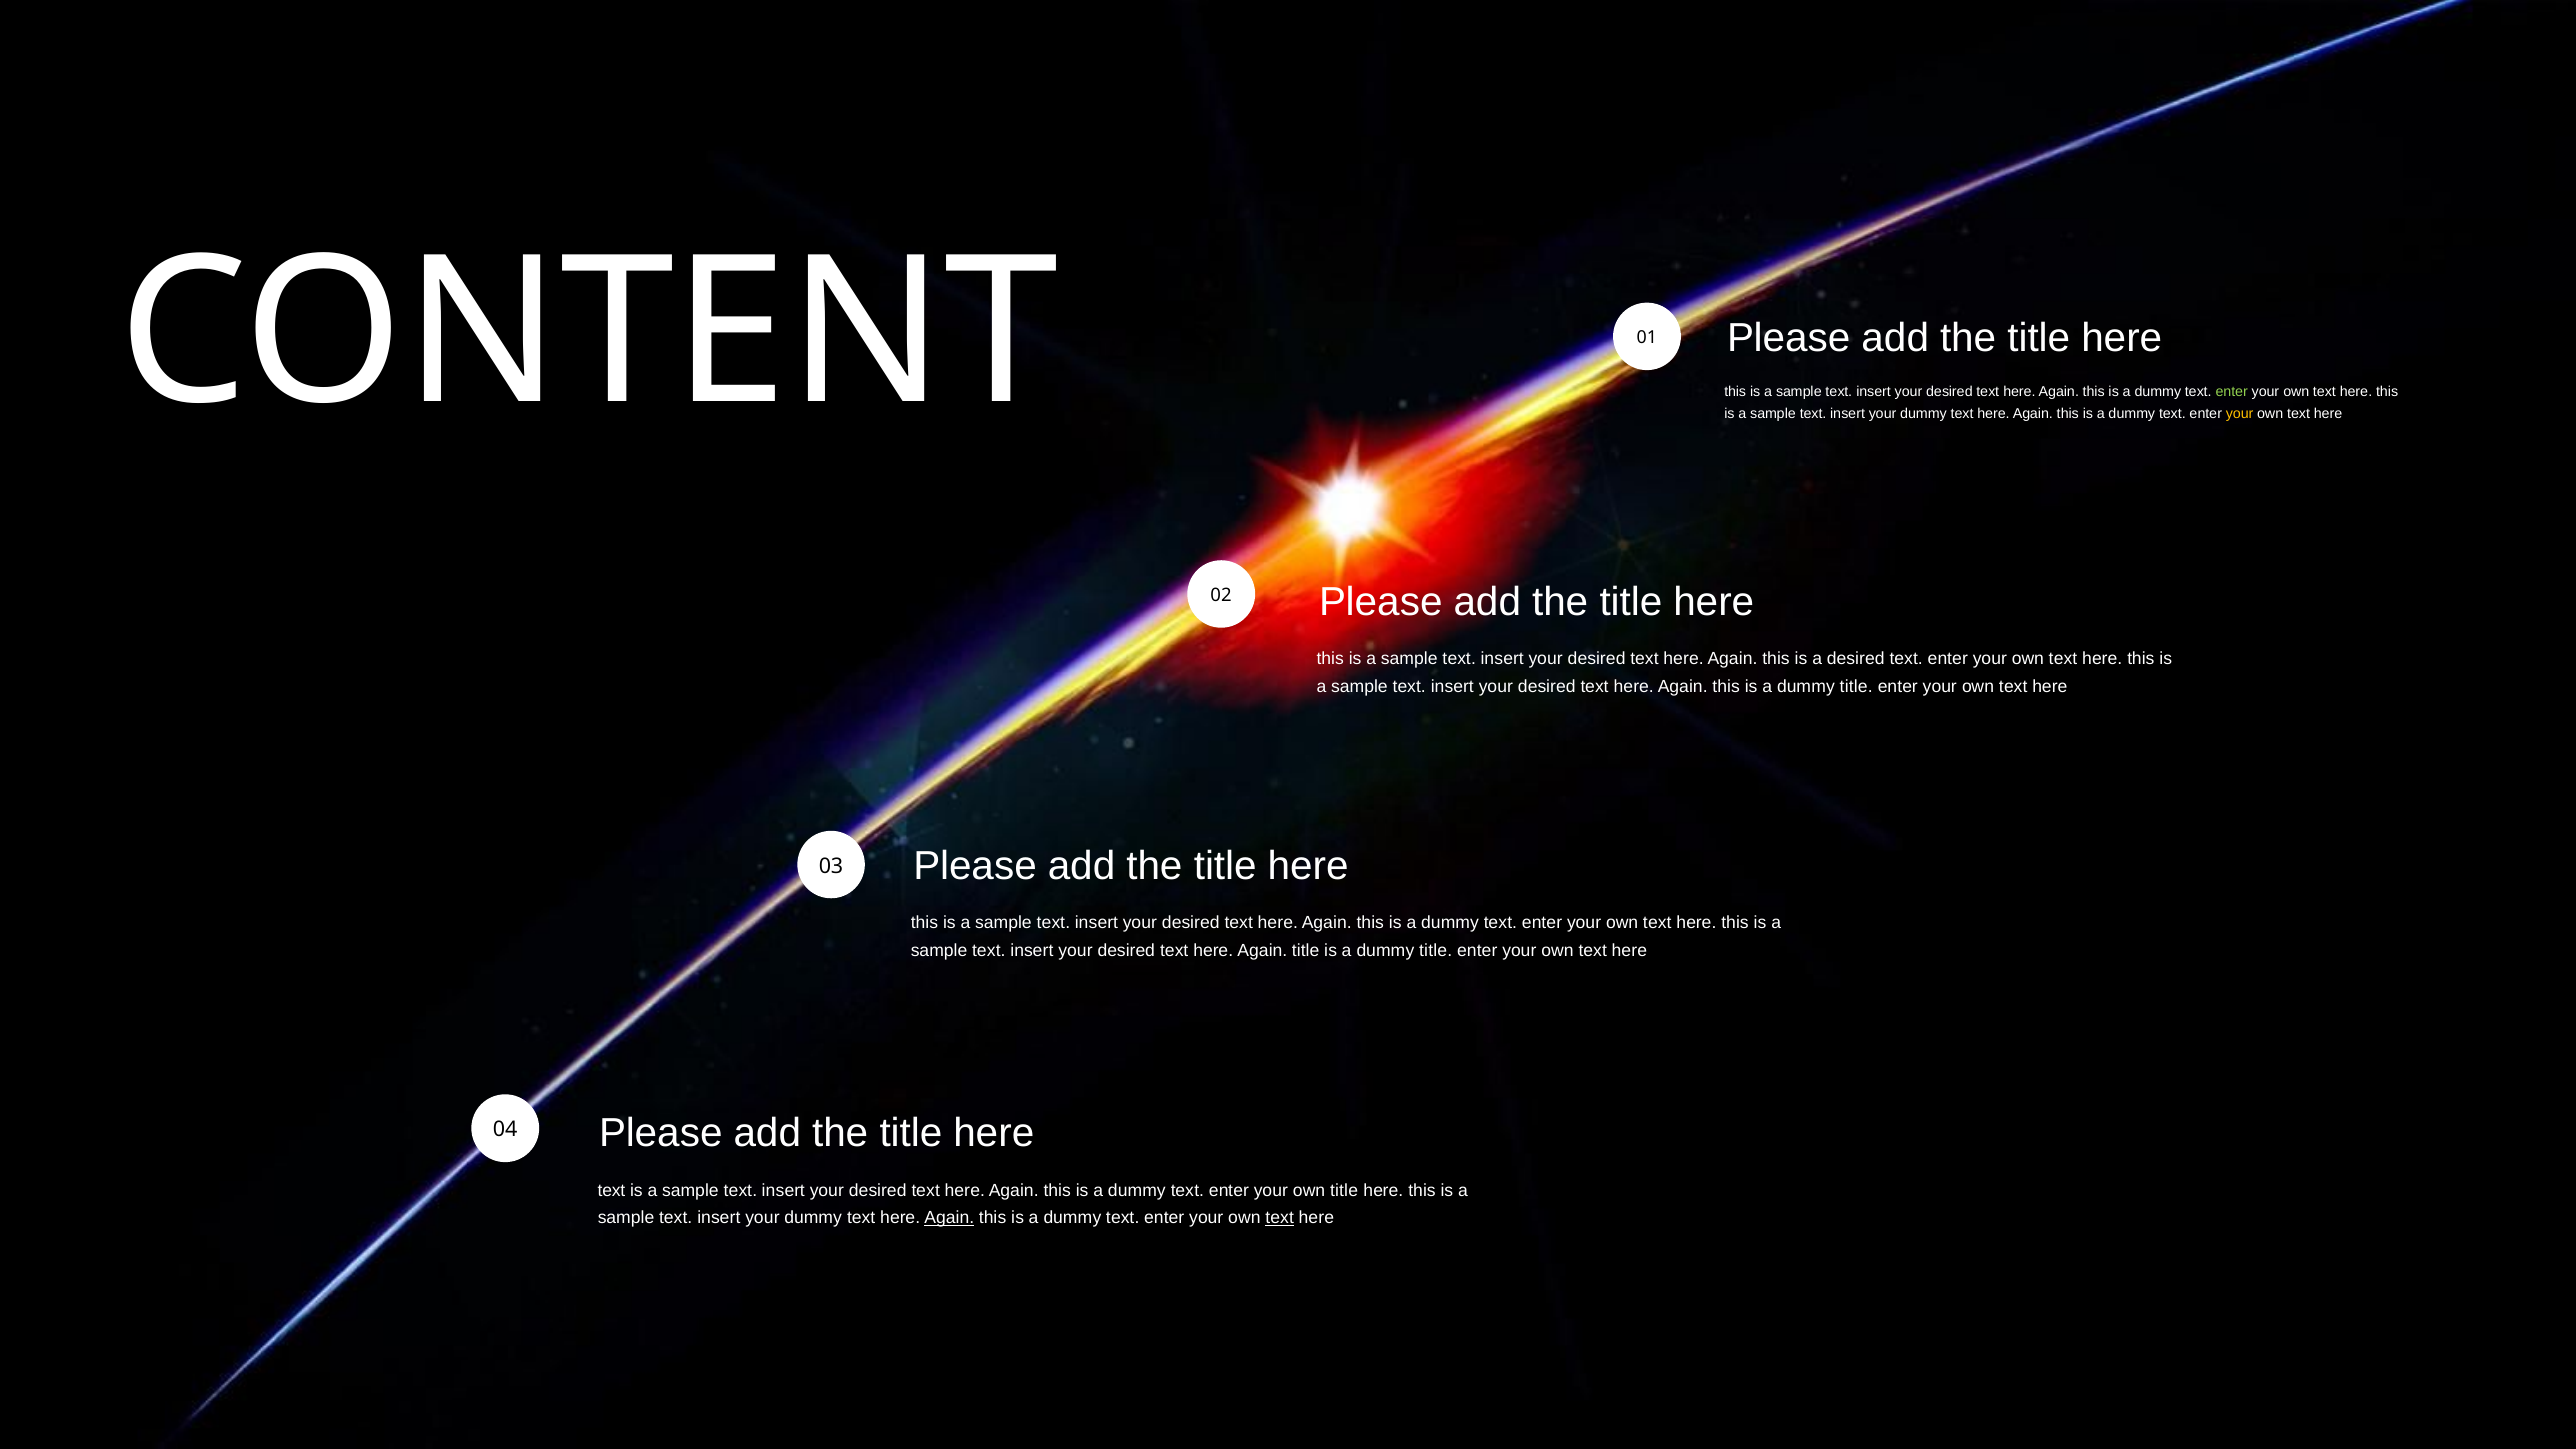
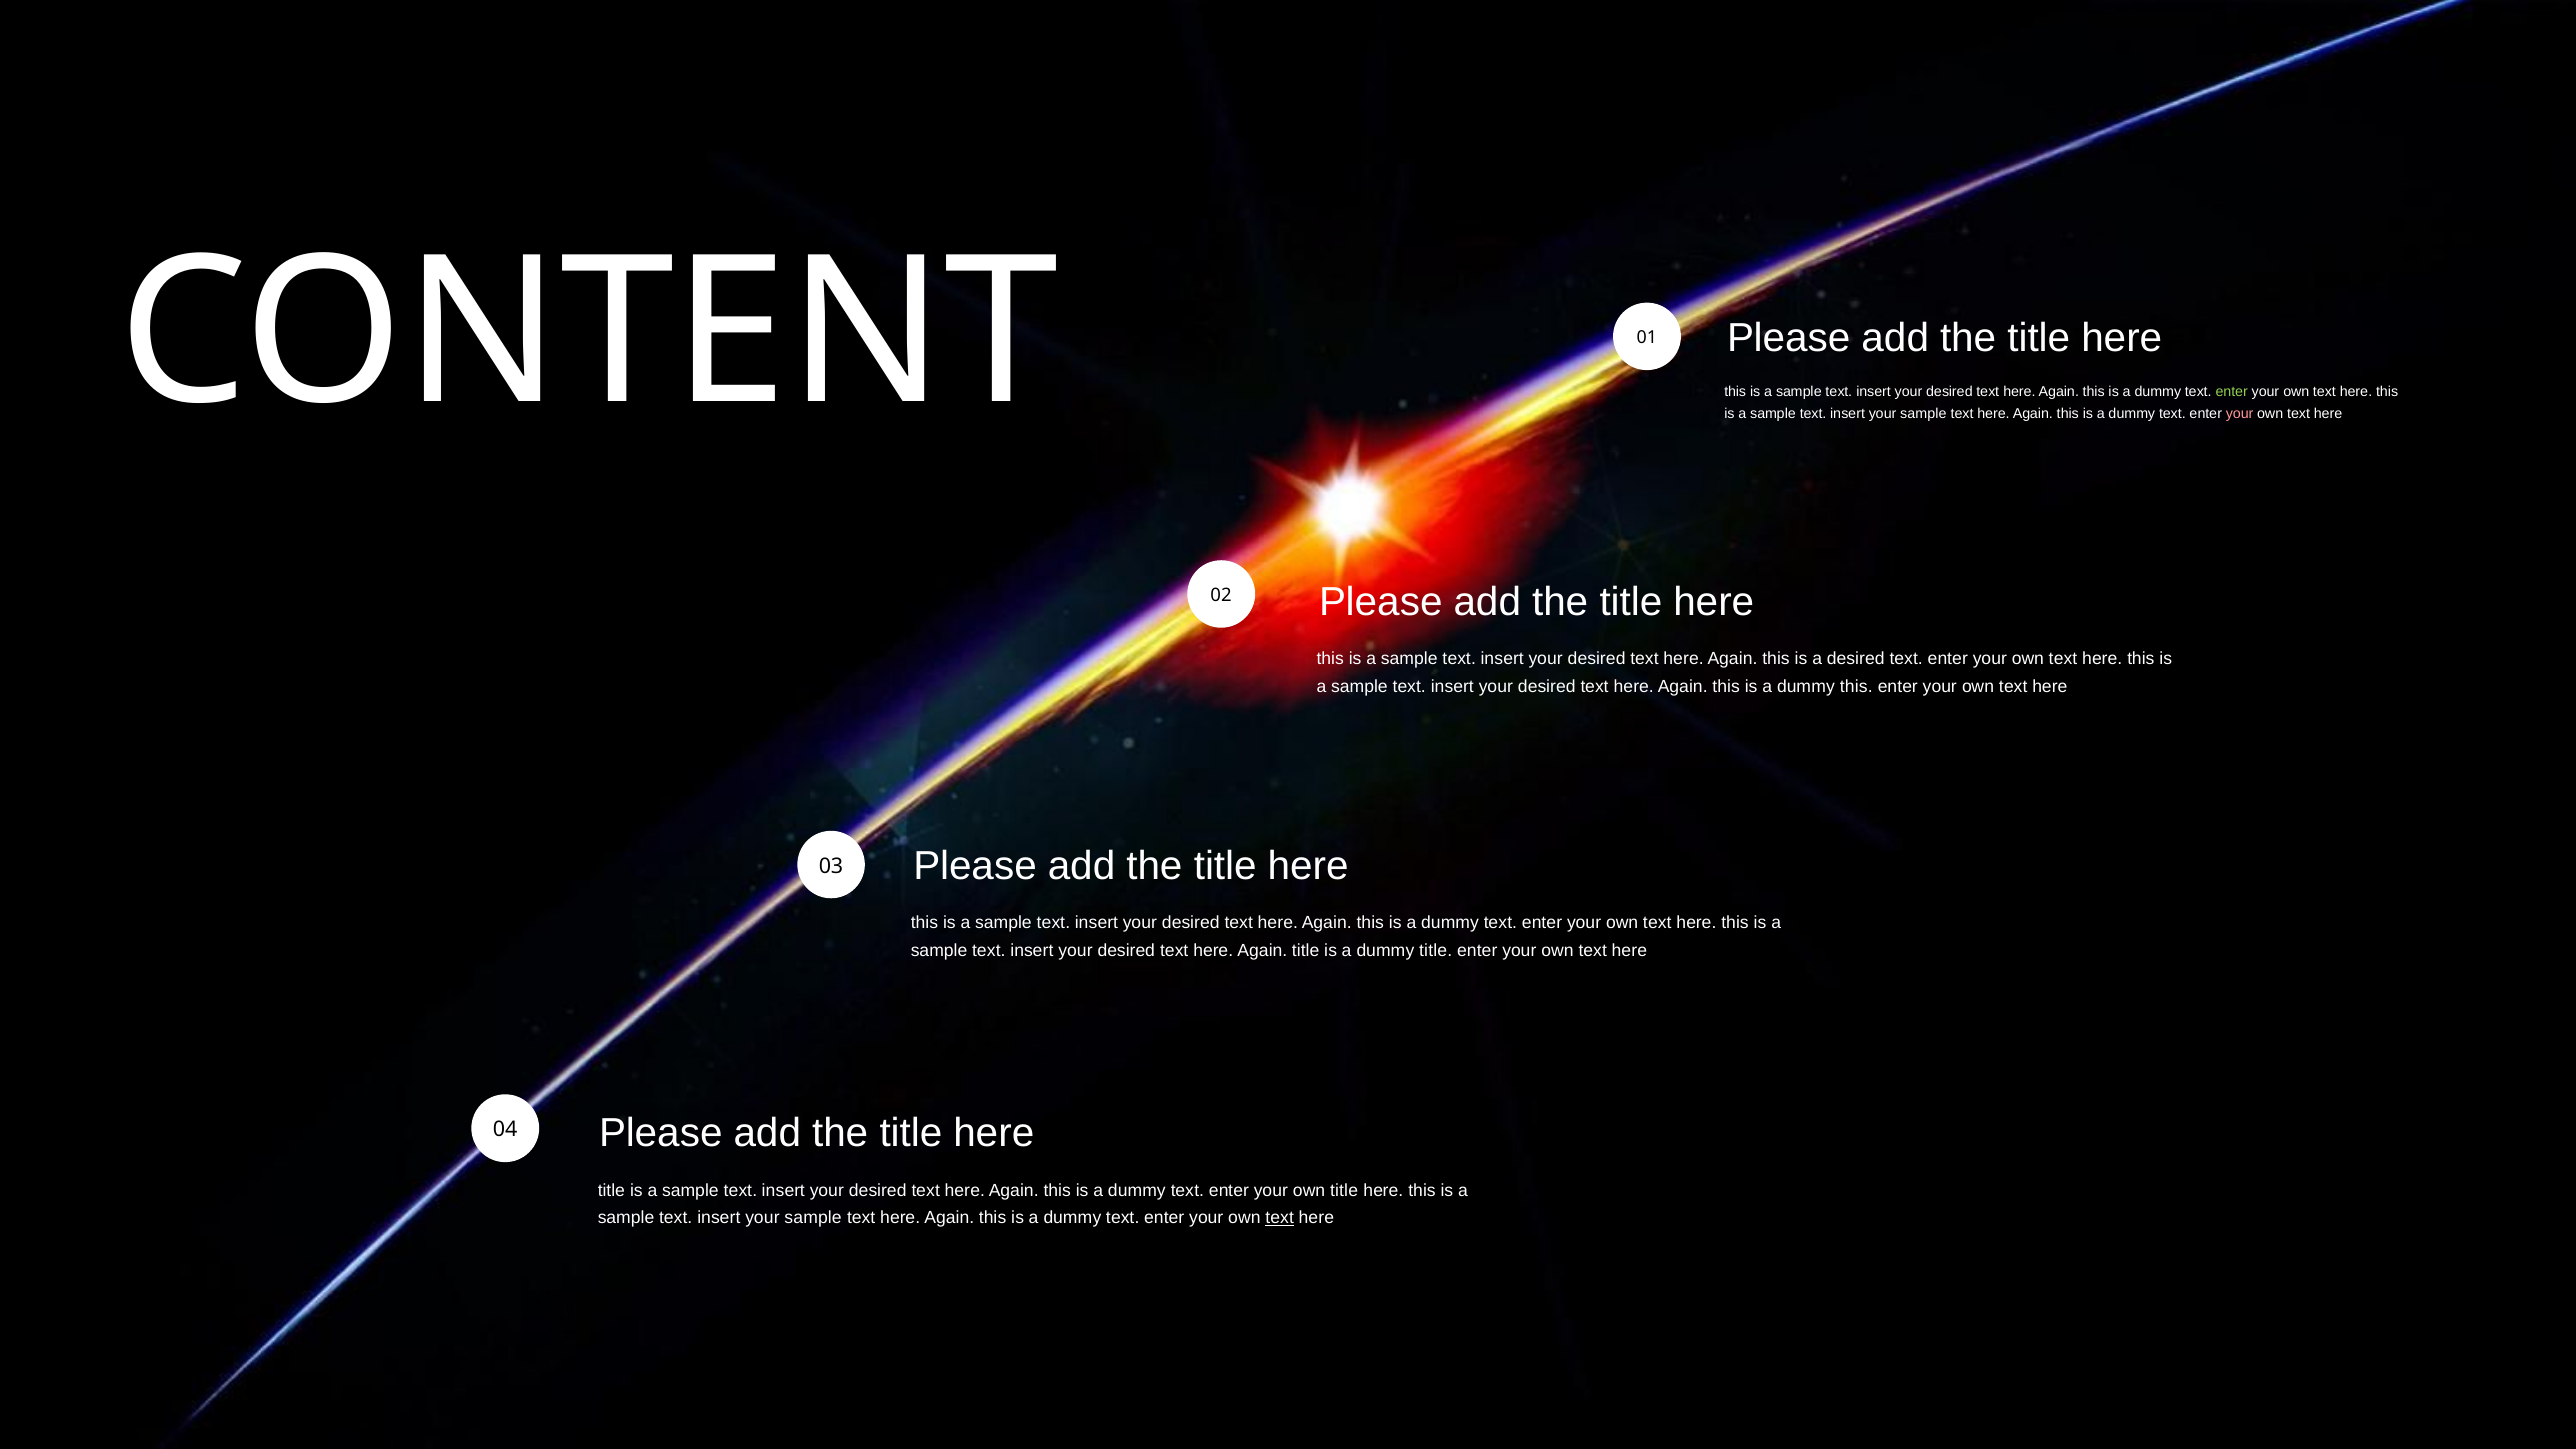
dummy: dummy -> sample (1923, 414)
your colour: yellow -> pink (2240, 414)
title: title -> this (1856, 687)
text: text -> title (611, 1191)
dummy: dummy -> sample (813, 1218)
Again underline: present -> none (949, 1218)
